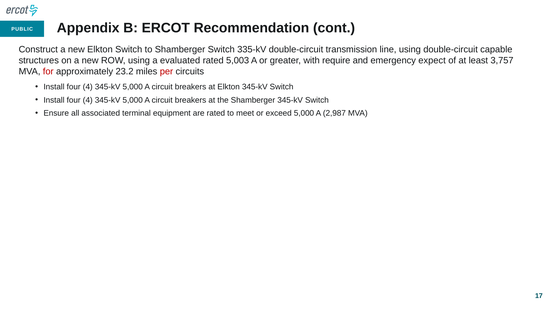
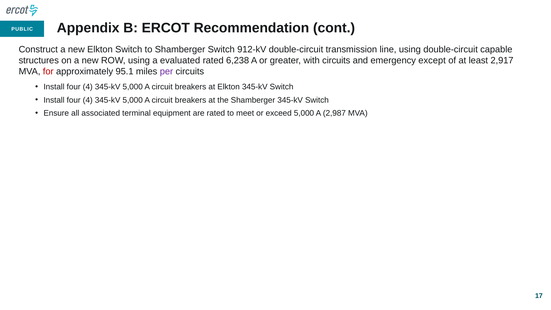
335-kV: 335-kV -> 912-kV (252, 49)
5,003: 5,003 -> 6,238 (238, 61)
with require: require -> circuits (336, 61)
expect: expect -> except (432, 61)
3,757: 3,757 -> 2,917 (502, 61)
23.2: 23.2 -> 95.1 (125, 72)
per colour: red -> purple (166, 72)
